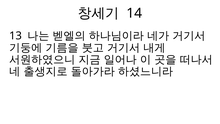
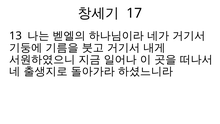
14: 14 -> 17 (134, 13)
